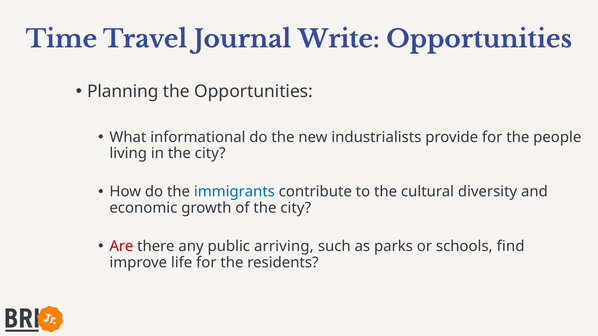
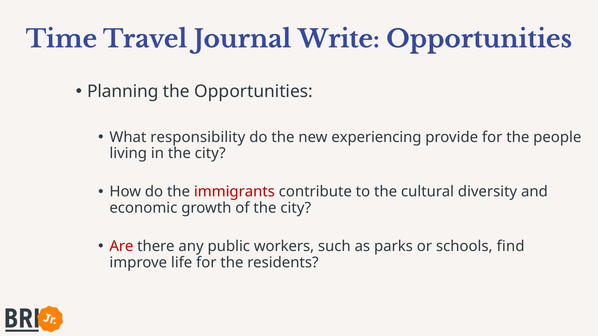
informational: informational -> responsibility (198, 137)
industrialists: industrialists -> experiencing (376, 137)
immigrants colour: blue -> red (234, 192)
arriving: arriving -> workers (284, 247)
